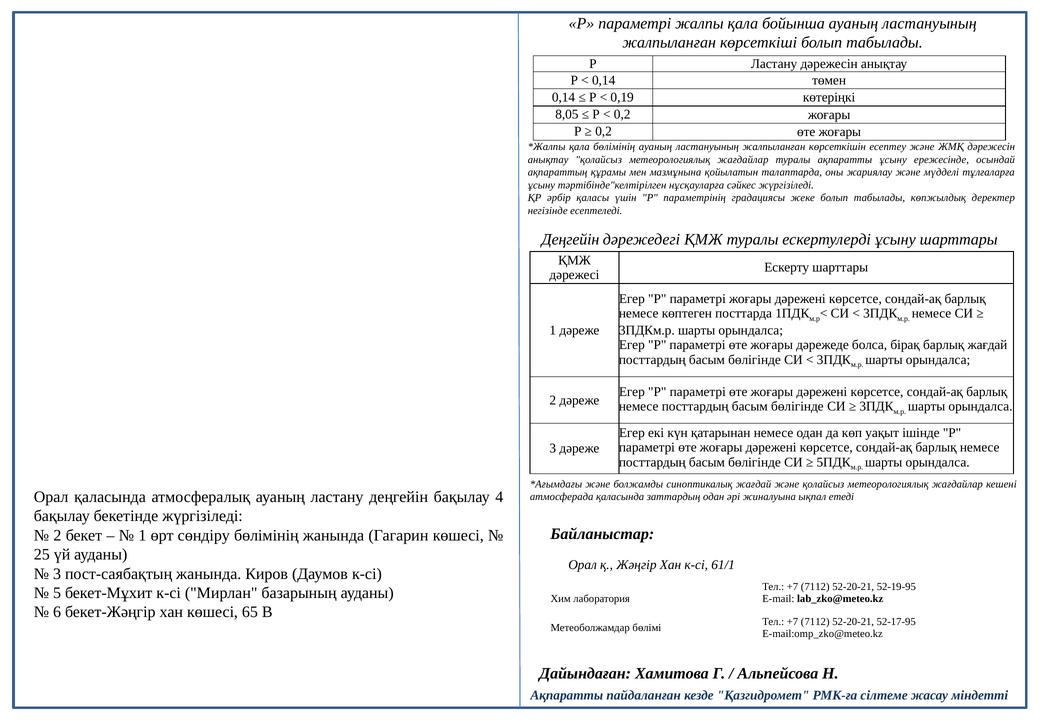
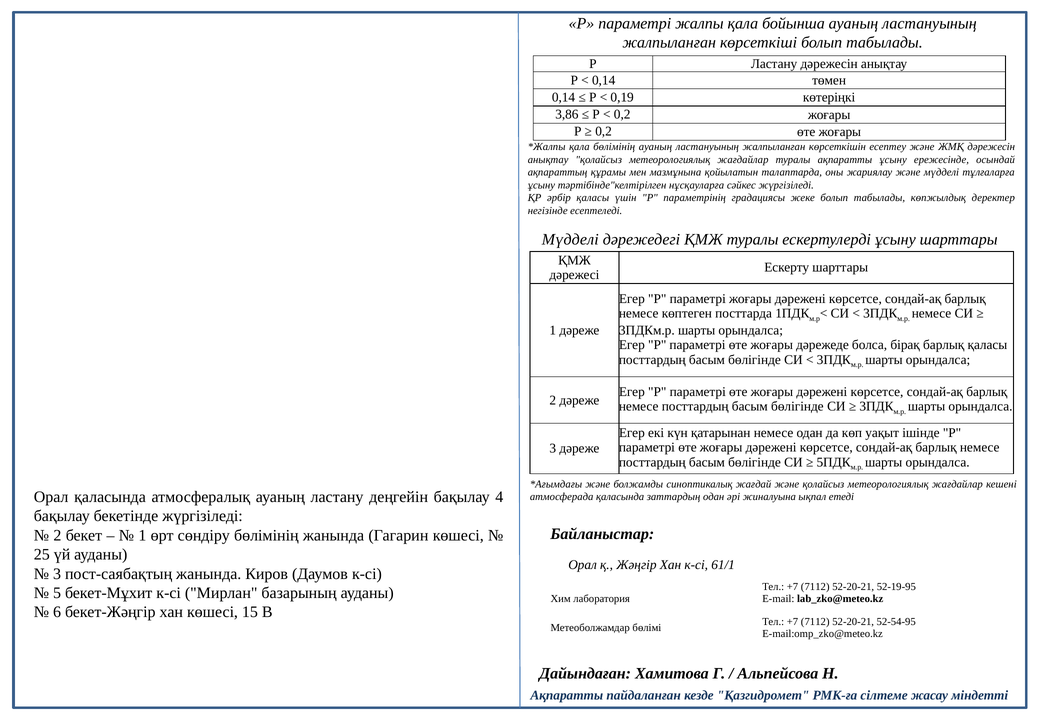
8,05: 8,05 -> 3,86 (567, 114)
Деңгейін: Деңгейін -> Мүдделі (570, 239)
барлық жағдай: жағдай -> қаласы (987, 345)
65: 65 -> 15 (250, 612)
52-17-95: 52-17-95 -> 52-54-95 (896, 622)
